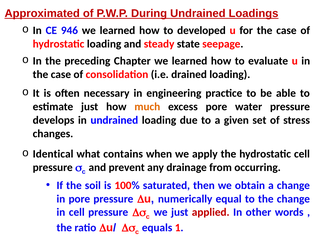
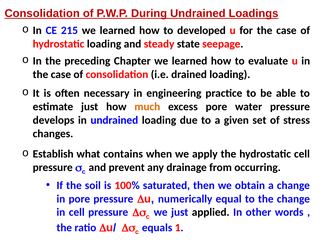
Approximated: Approximated -> Consolidation (42, 13)
946: 946 -> 215 (69, 30)
Identical: Identical -> Establish (53, 154)
applied colour: red -> black (211, 212)
